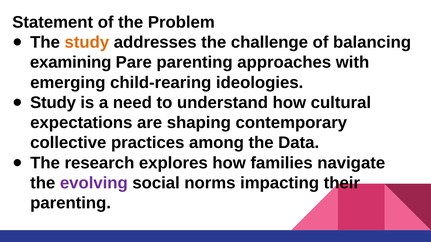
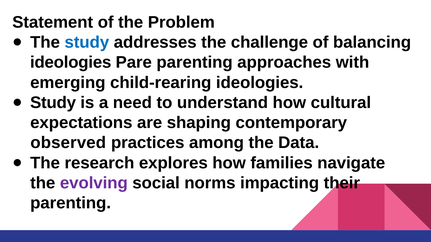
study colour: orange -> blue (87, 42)
examining: examining -> ideologies (71, 63)
collective: collective -> observed (68, 143)
